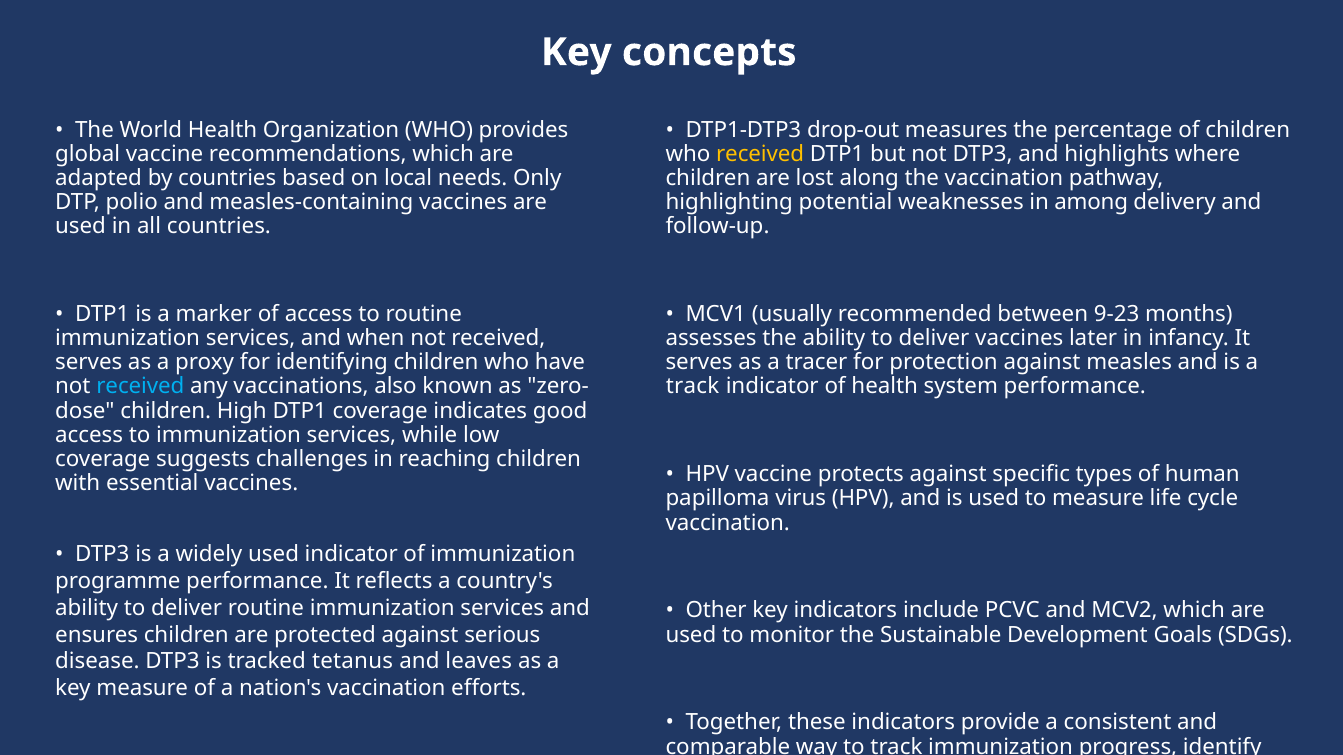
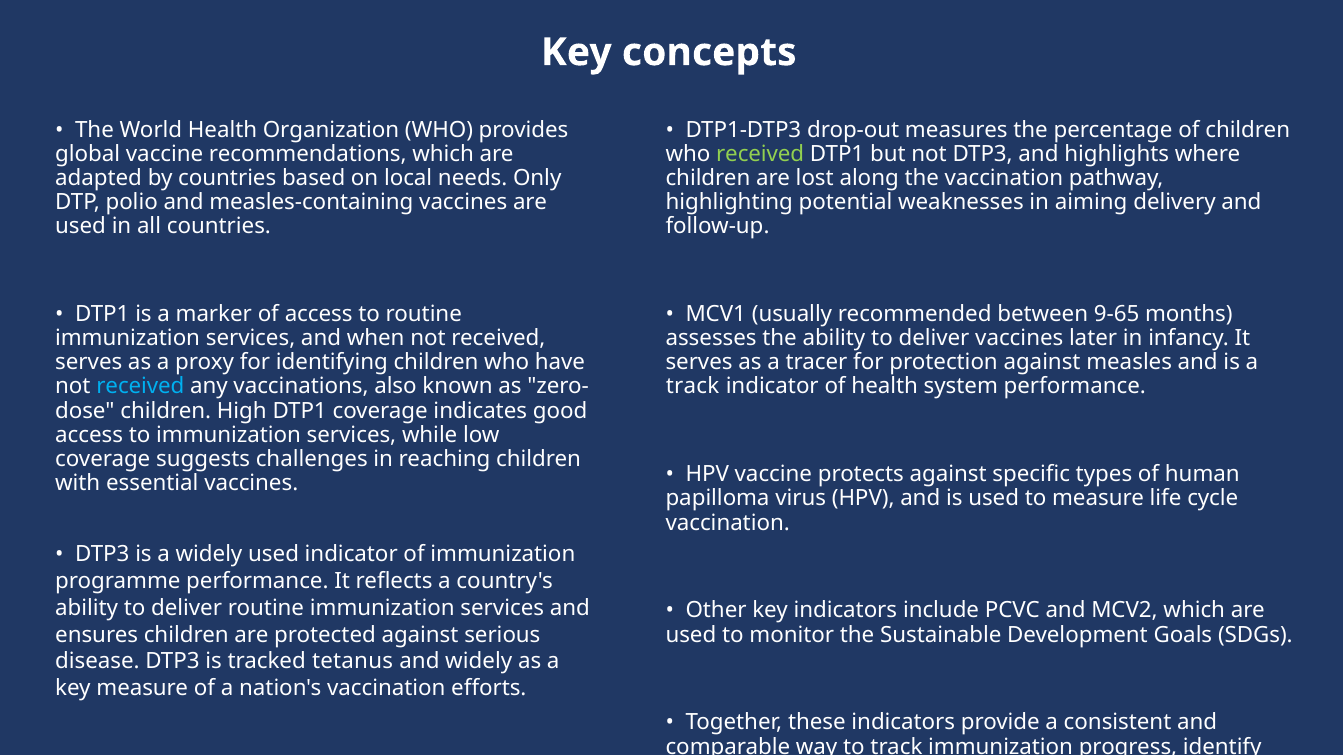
received colour: yellow -> light green (760, 154)
among: among -> aiming (1091, 202)
9-23: 9-23 -> 9-65 (1117, 314)
and leaves: leaves -> widely (479, 662)
